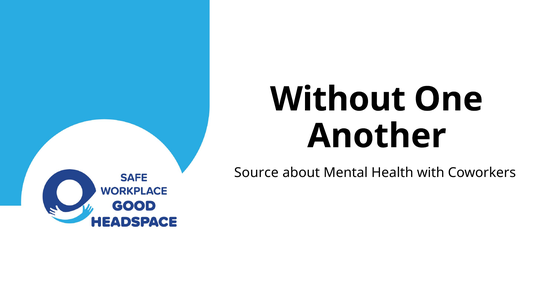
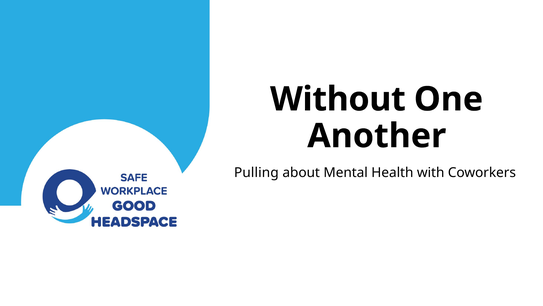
Source: Source -> Pulling (256, 172)
